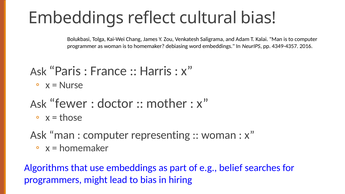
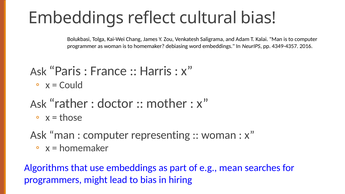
Nurse: Nurse -> Could (71, 85)
fewer: fewer -> rather (69, 104)
belief: belief -> mean (231, 168)
